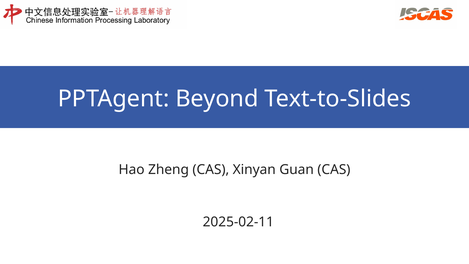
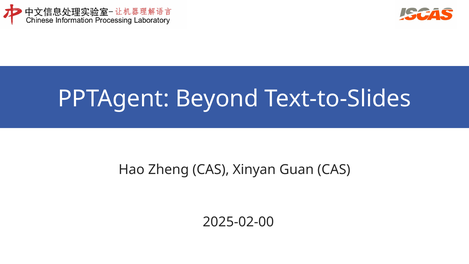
2025-02-11: 2025-02-11 -> 2025-02-00 (238, 222)
